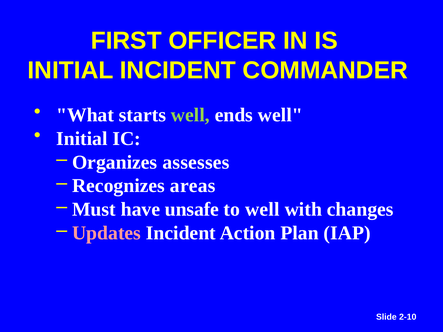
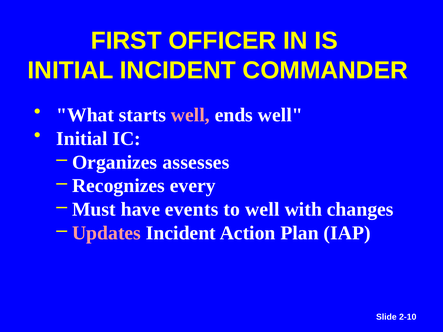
well colour: light green -> pink (190, 115)
areas: areas -> every (193, 186)
unsafe: unsafe -> events (192, 210)
